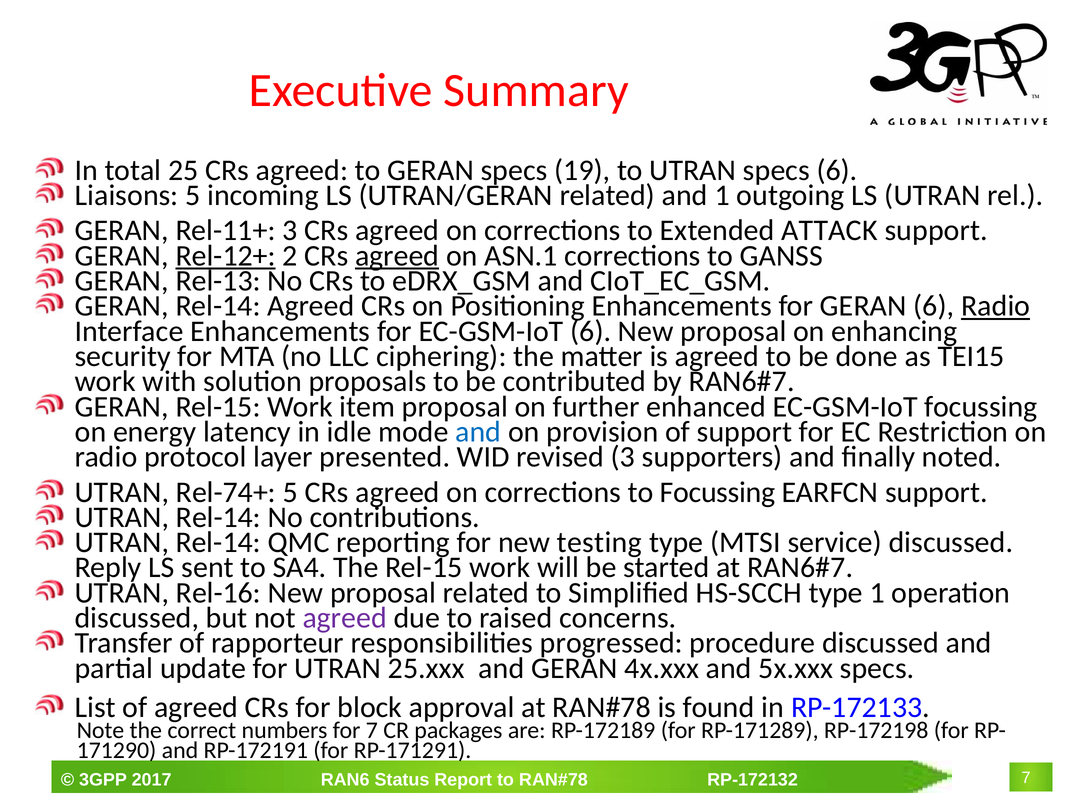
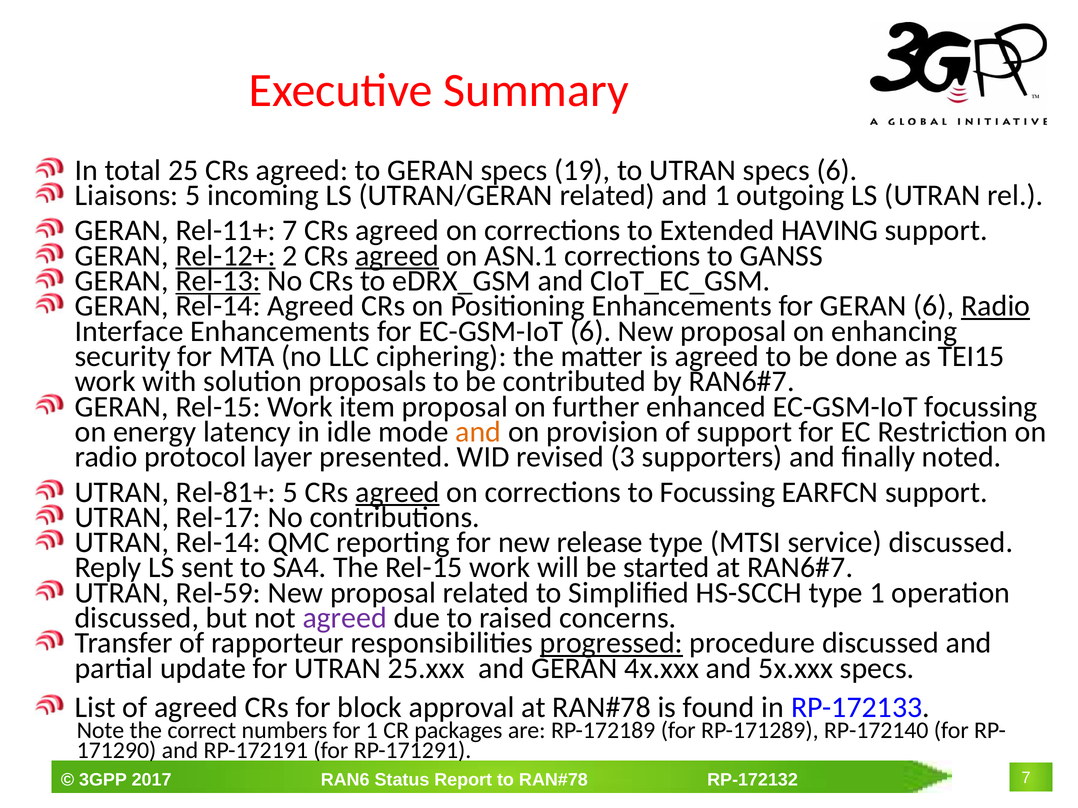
Rel-11+ 3: 3 -> 7 (290, 231)
ATTACK: ATTACK -> HAVING (830, 231)
Rel-13 underline: none -> present (218, 281)
and colour: blue -> orange (478, 432)
Rel-74+: Rel-74+ -> Rel-81+ (226, 492)
agreed underline: none -> present (398, 492)
Rel-14: Rel-14 -> Rel-17 (218, 518)
testing: testing -> release (600, 543)
Rel-16: Rel-16 -> Rel-59 (218, 593)
progressed underline: none -> present (611, 643)
for 7: 7 -> 1 (372, 731)
RP-172198: RP-172198 -> RP-172140 (876, 731)
